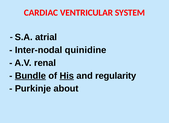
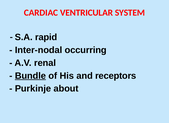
atrial: atrial -> rapid (46, 37)
quinidine: quinidine -> occurring (86, 50)
His underline: present -> none (67, 76)
regularity: regularity -> receptors (116, 76)
